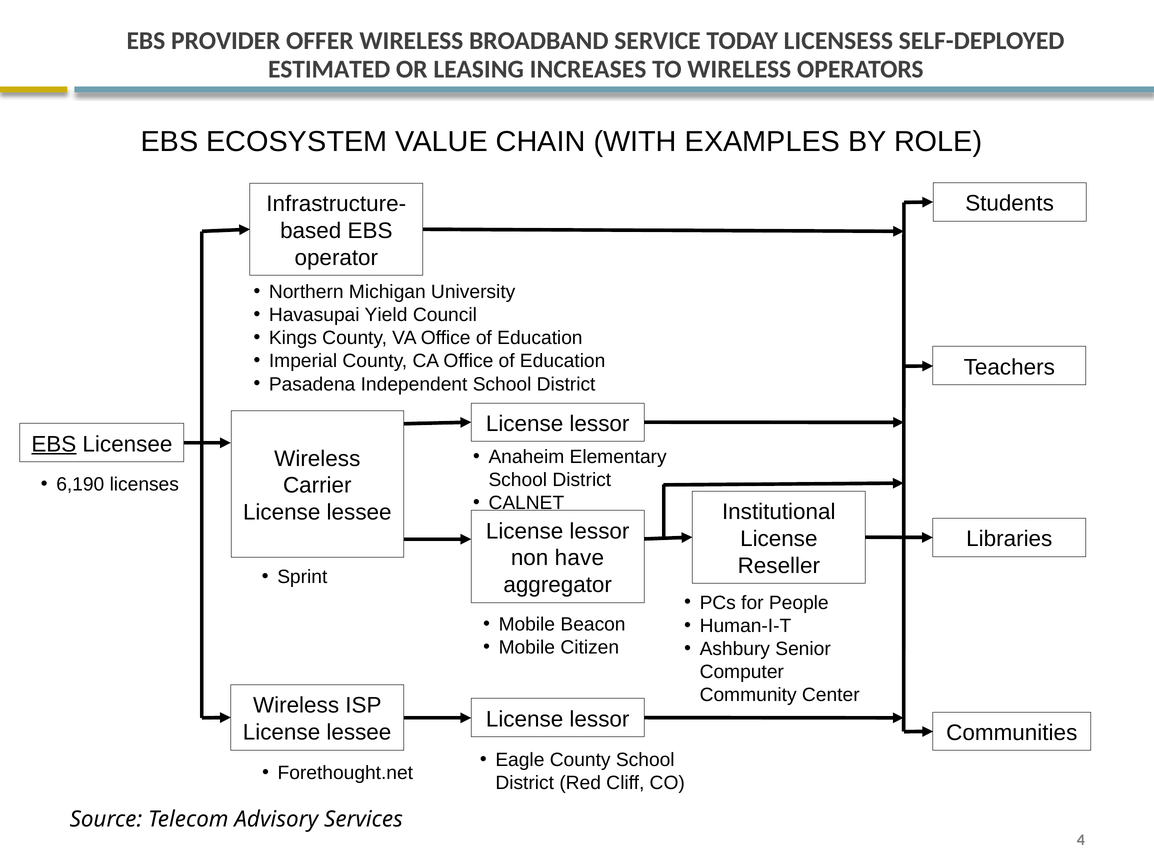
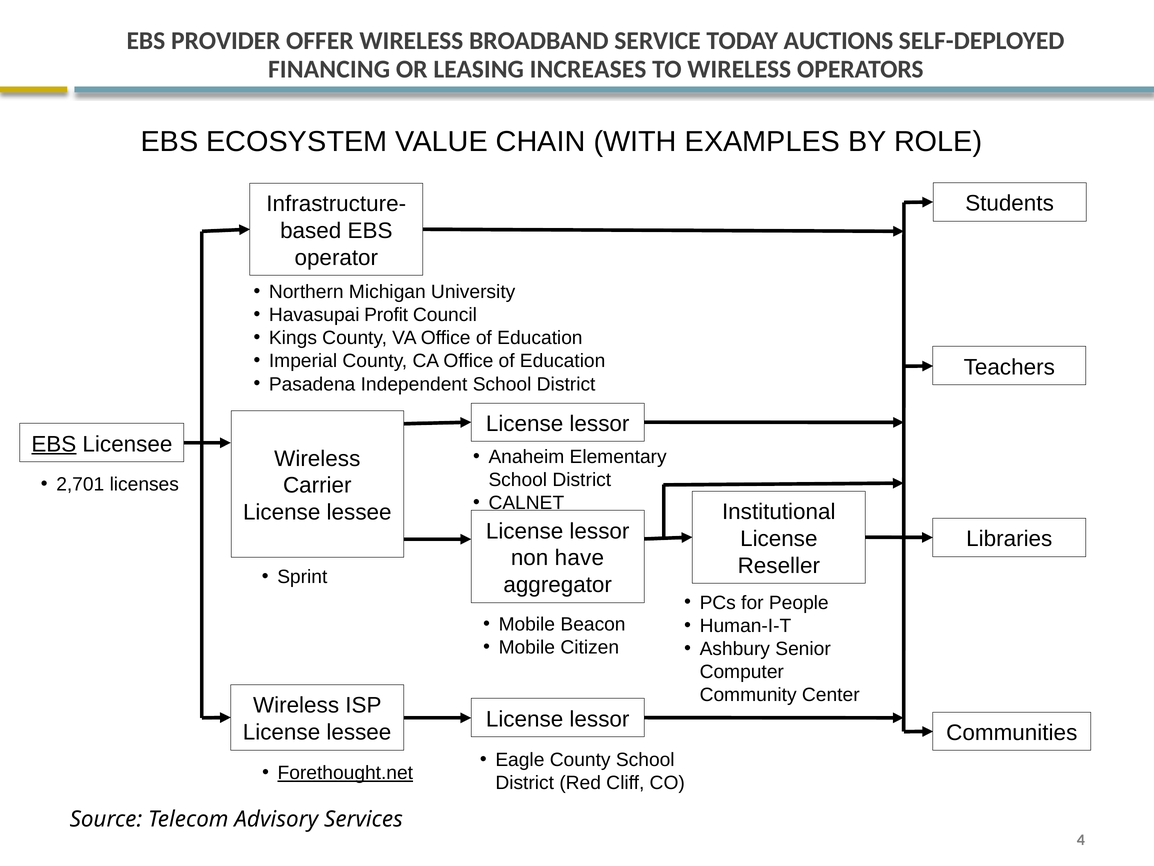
LICENSESS: LICENSESS -> AUCTIONS (838, 41)
ESTIMATED: ESTIMATED -> FINANCING (329, 69)
Yield: Yield -> Profit (386, 315)
6,190: 6,190 -> 2,701 (80, 484)
Forethought.net underline: none -> present (345, 772)
